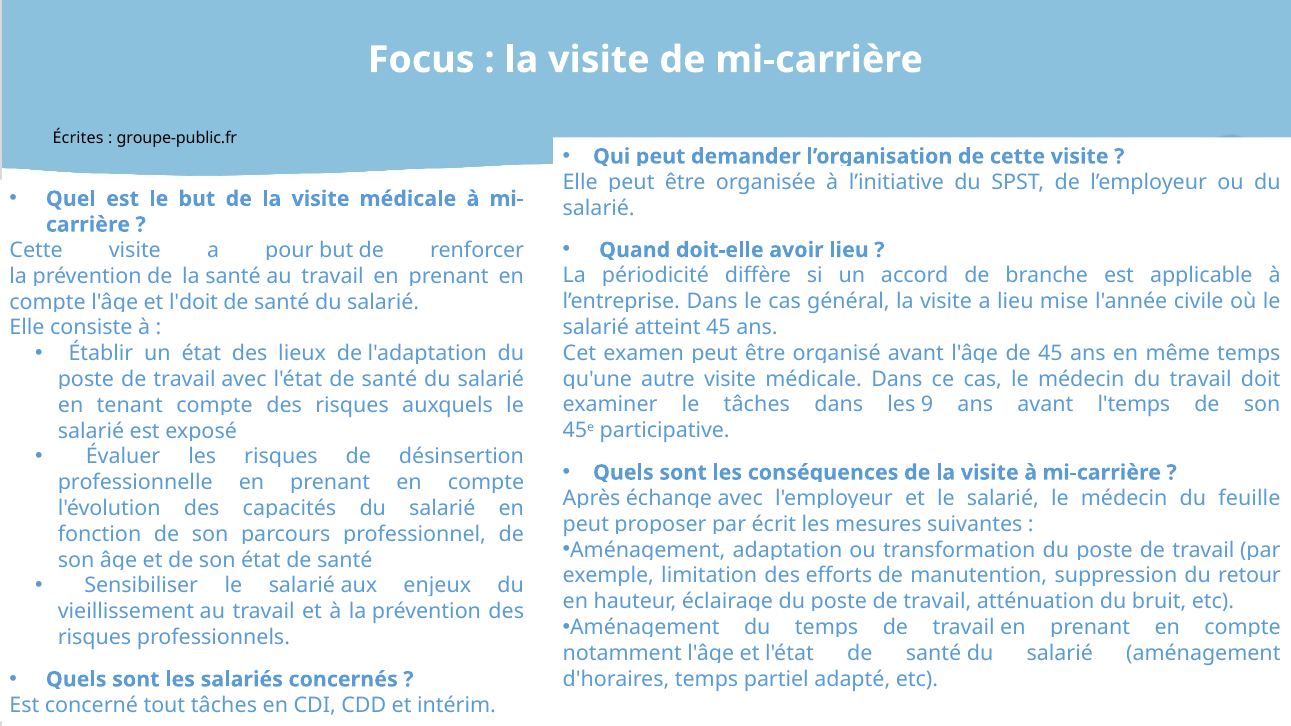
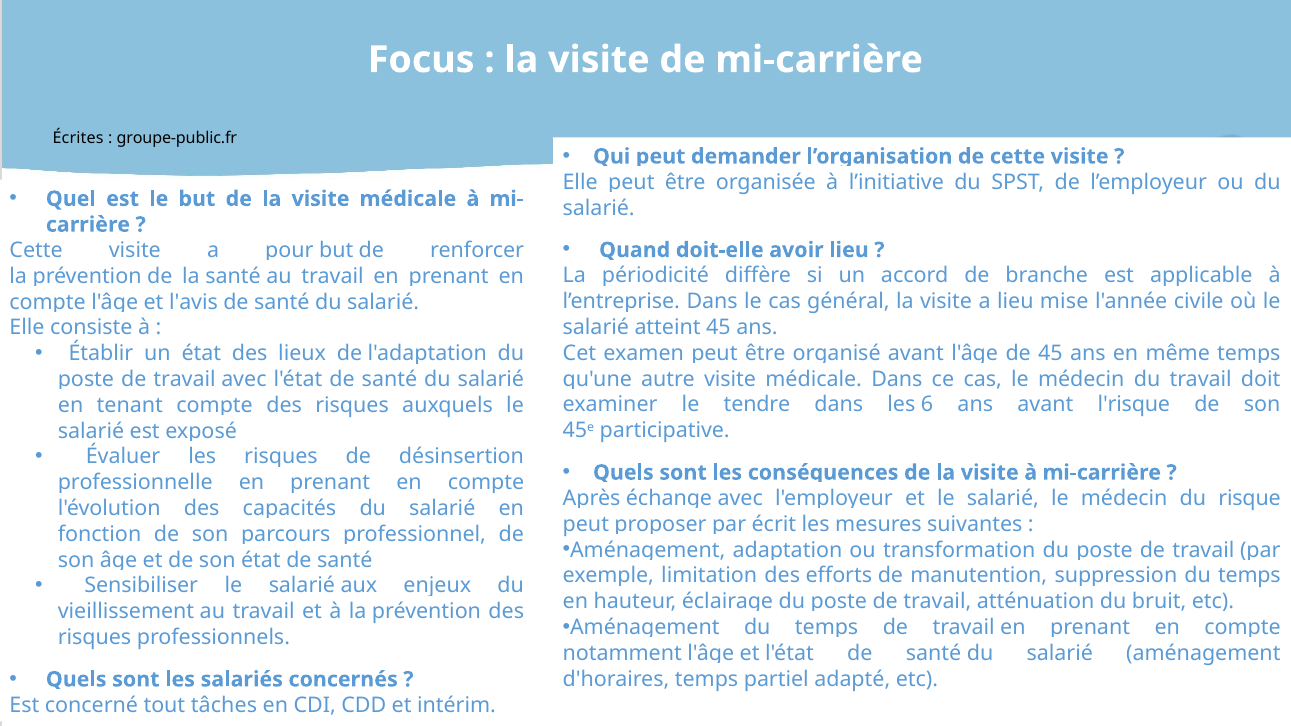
l'doit: l'doit -> l'avis (193, 302)
tâches: tâches -> tendre (757, 405)
9: 9 -> 6 (927, 405)
l'temps: l'temps -> l'risque (1134, 405)
feuille: feuille -> risque (1250, 498)
retour: retour -> temps (1249, 576)
